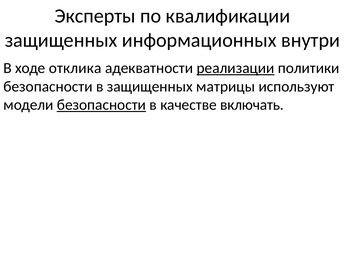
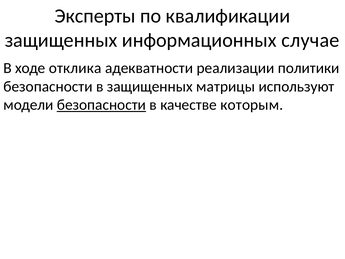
внутри: внутри -> случае (310, 40)
реализации underline: present -> none (236, 68)
включать: включать -> которым (252, 105)
